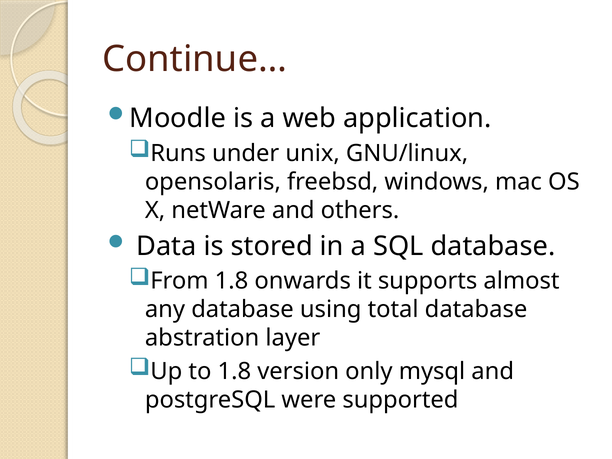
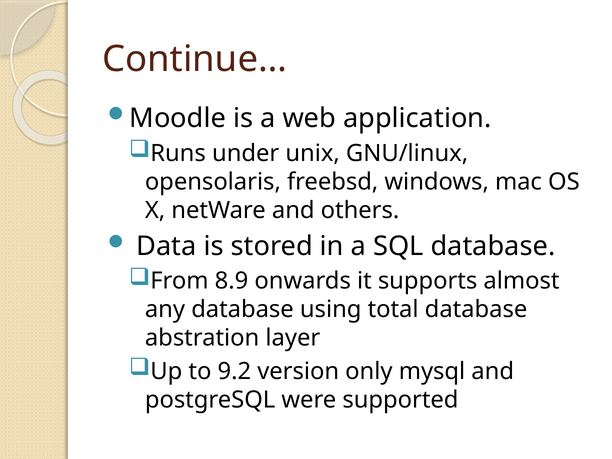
From 1.8: 1.8 -> 8.9 (231, 281)
to 1.8: 1.8 -> 9.2 (234, 371)
